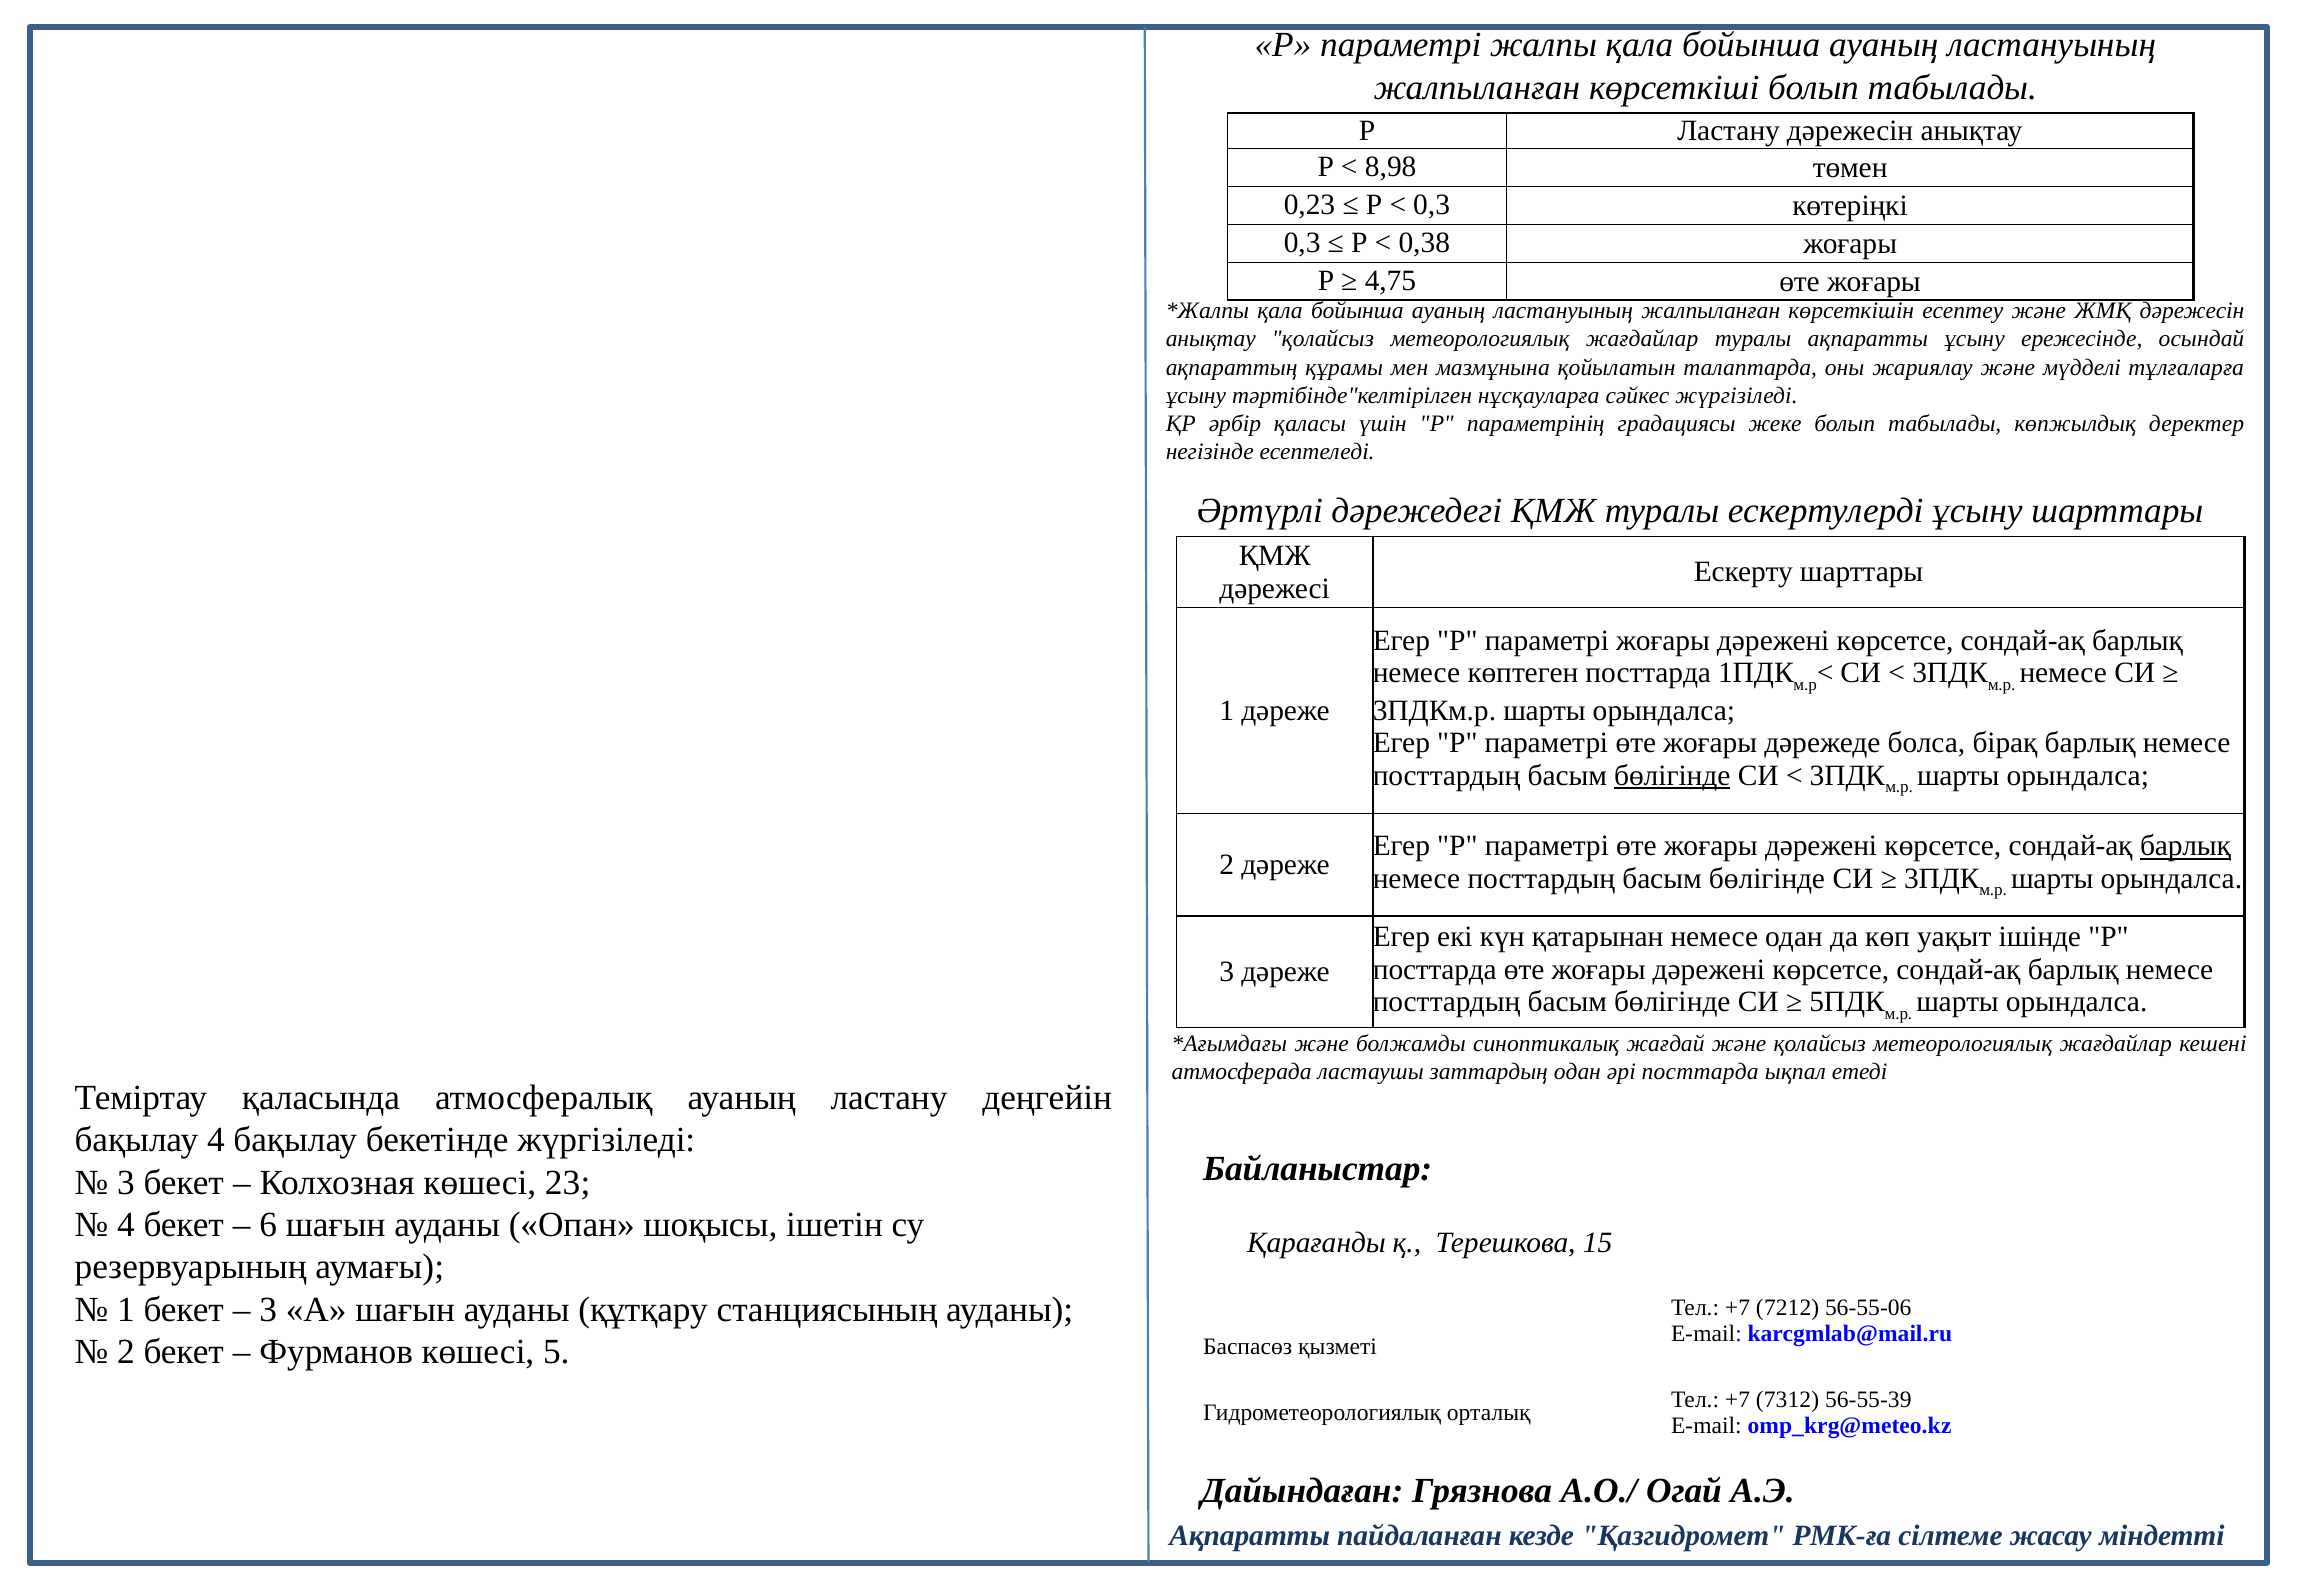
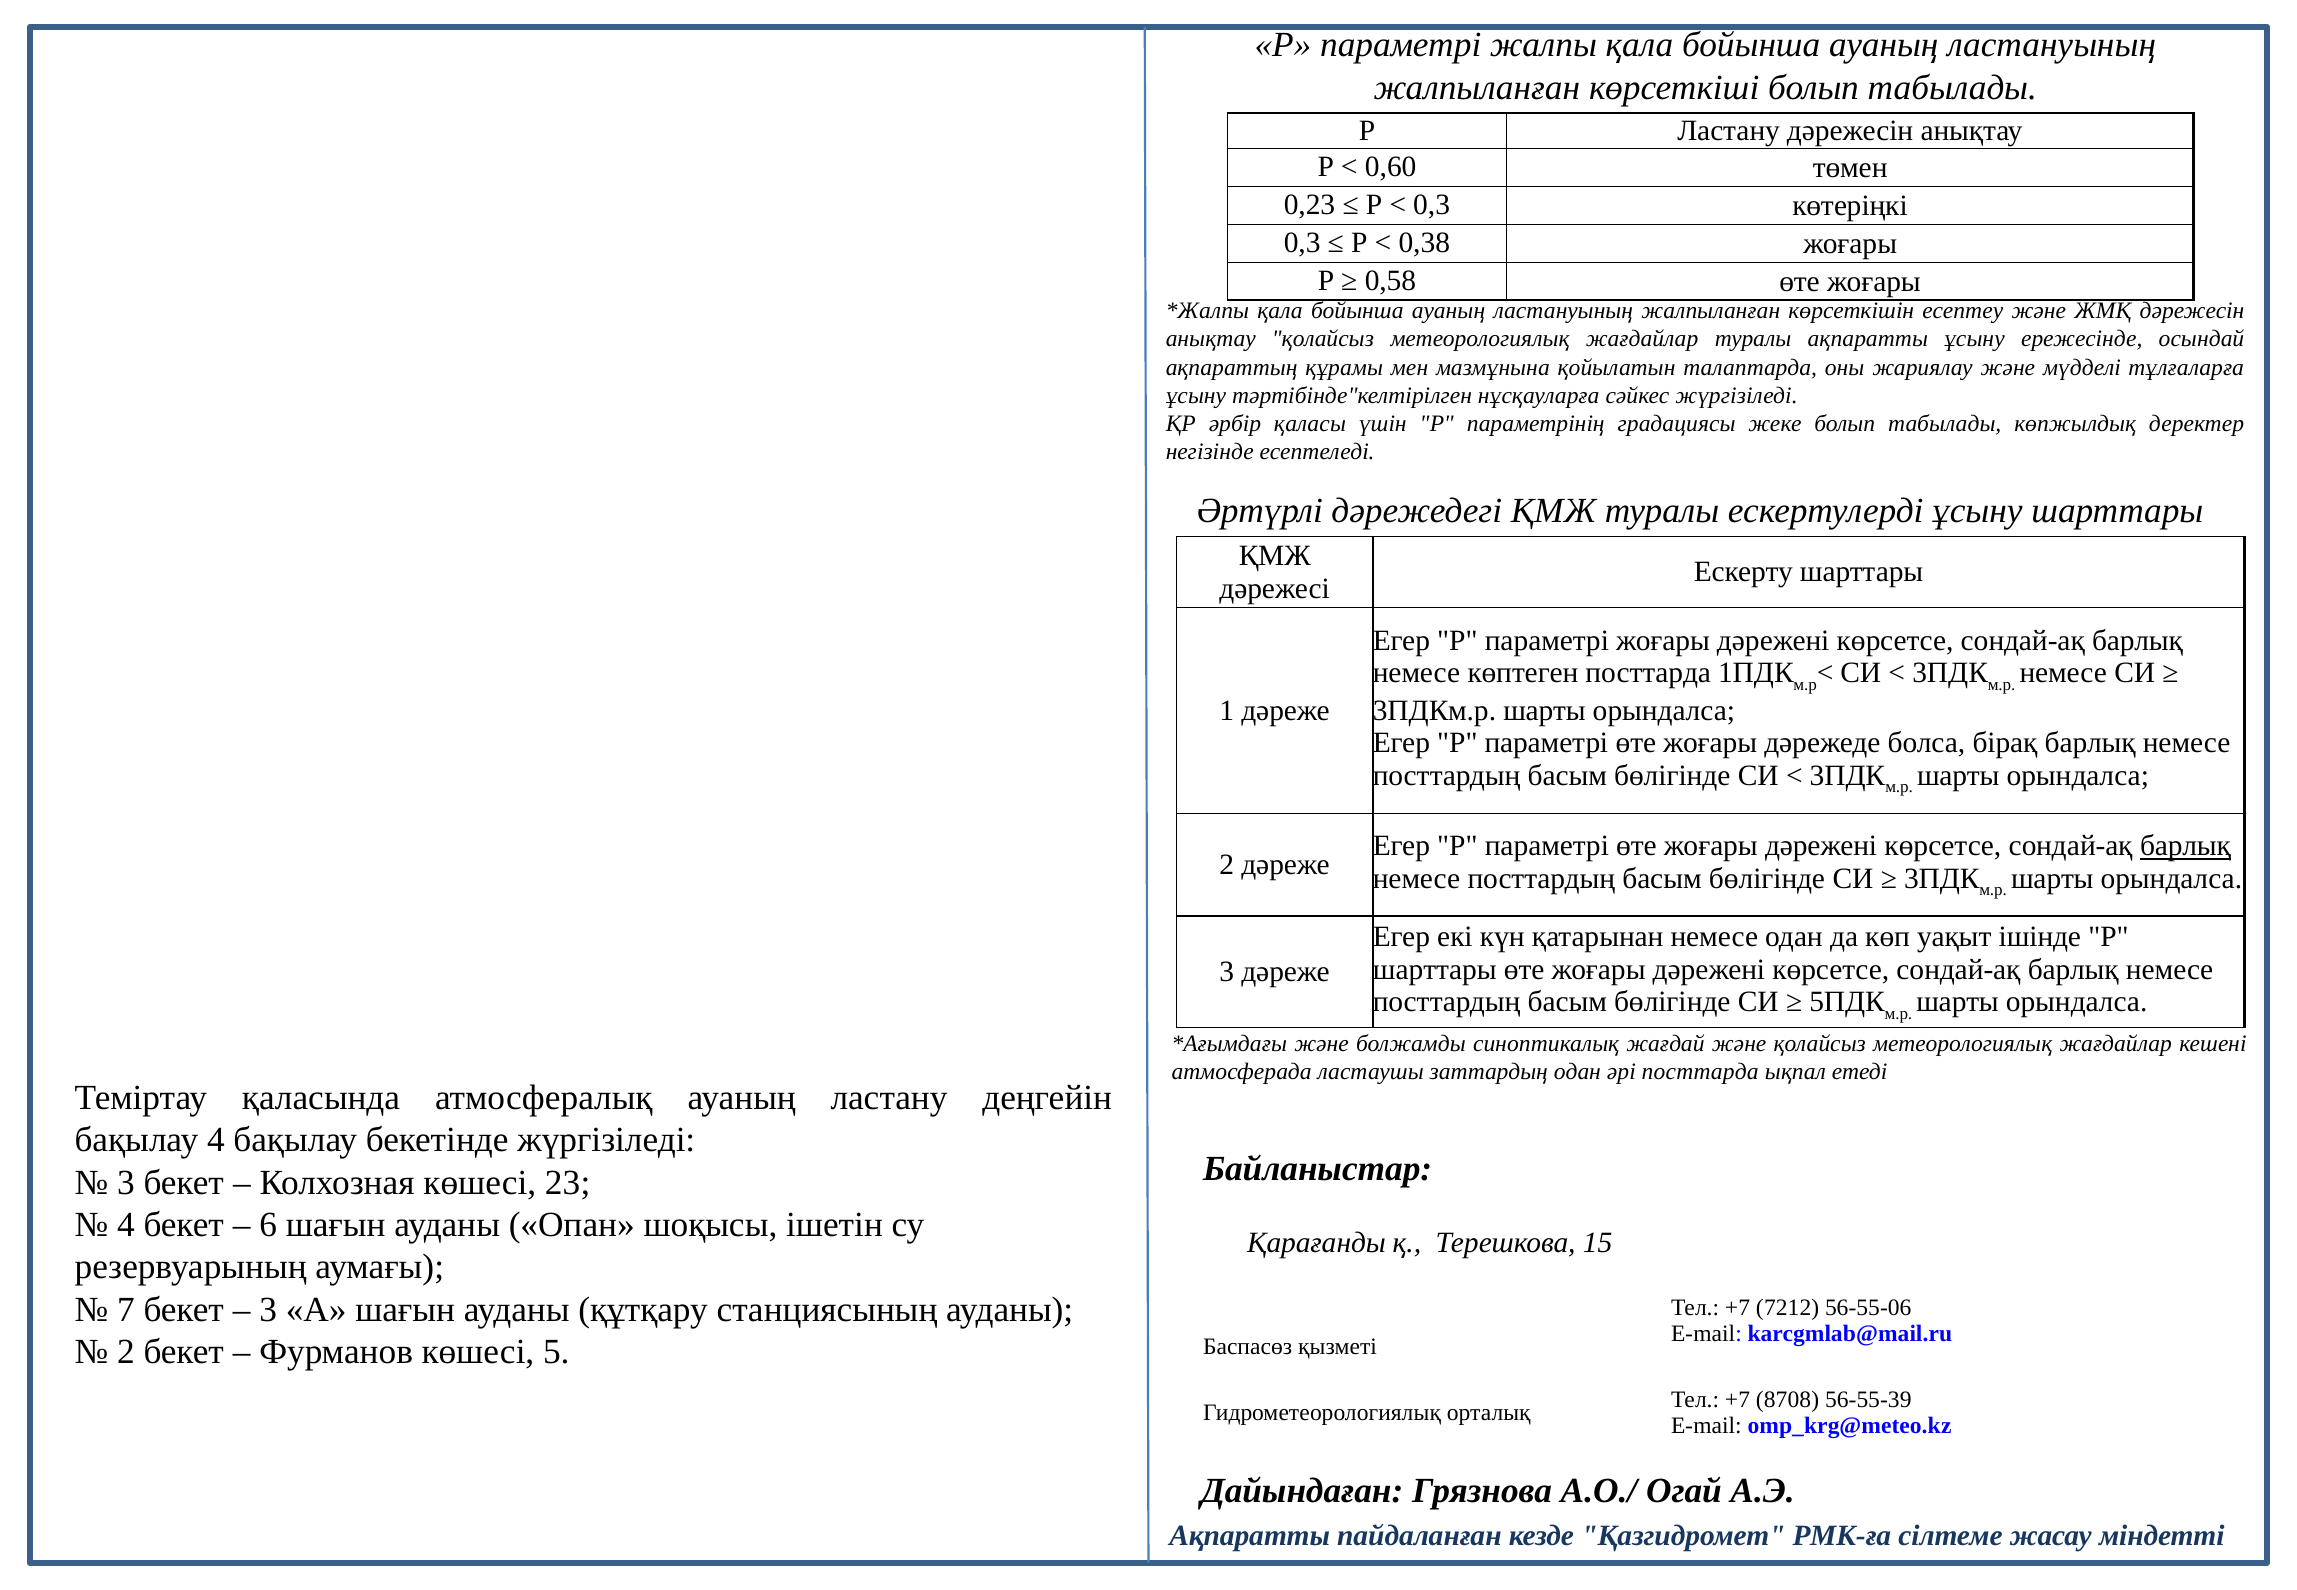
8,98: 8,98 -> 0,60 (1391, 167)
4,75: 4,75 -> 0,58 (1390, 281)
бөлігінде underline: present -> none (1672, 775)
посттарда: посттарда -> шарттары (1435, 970)
1: 1 -> 7 (126, 1310)
7312: 7312 -> 8708 (1788, 1400)
